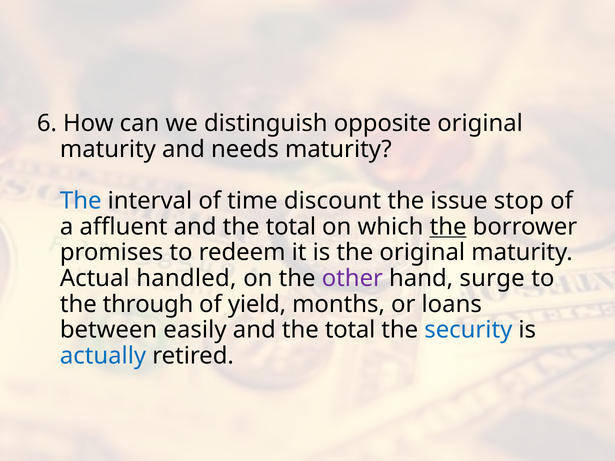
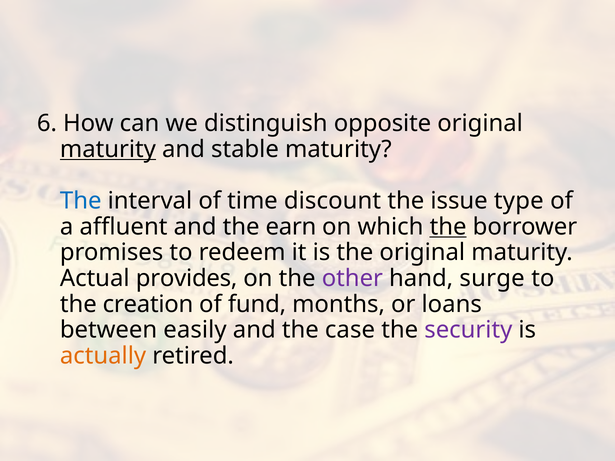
maturity underline: none -> present (108, 149)
needs: needs -> stable (245, 149)
stop: stop -> type (519, 201)
total: total -> earn (291, 227)
handled: handled -> provides (187, 278)
through: through -> creation (148, 304)
yield: yield -> fund (257, 304)
total: total -> case (350, 330)
security colour: blue -> purple (468, 330)
actually colour: blue -> orange (103, 356)
